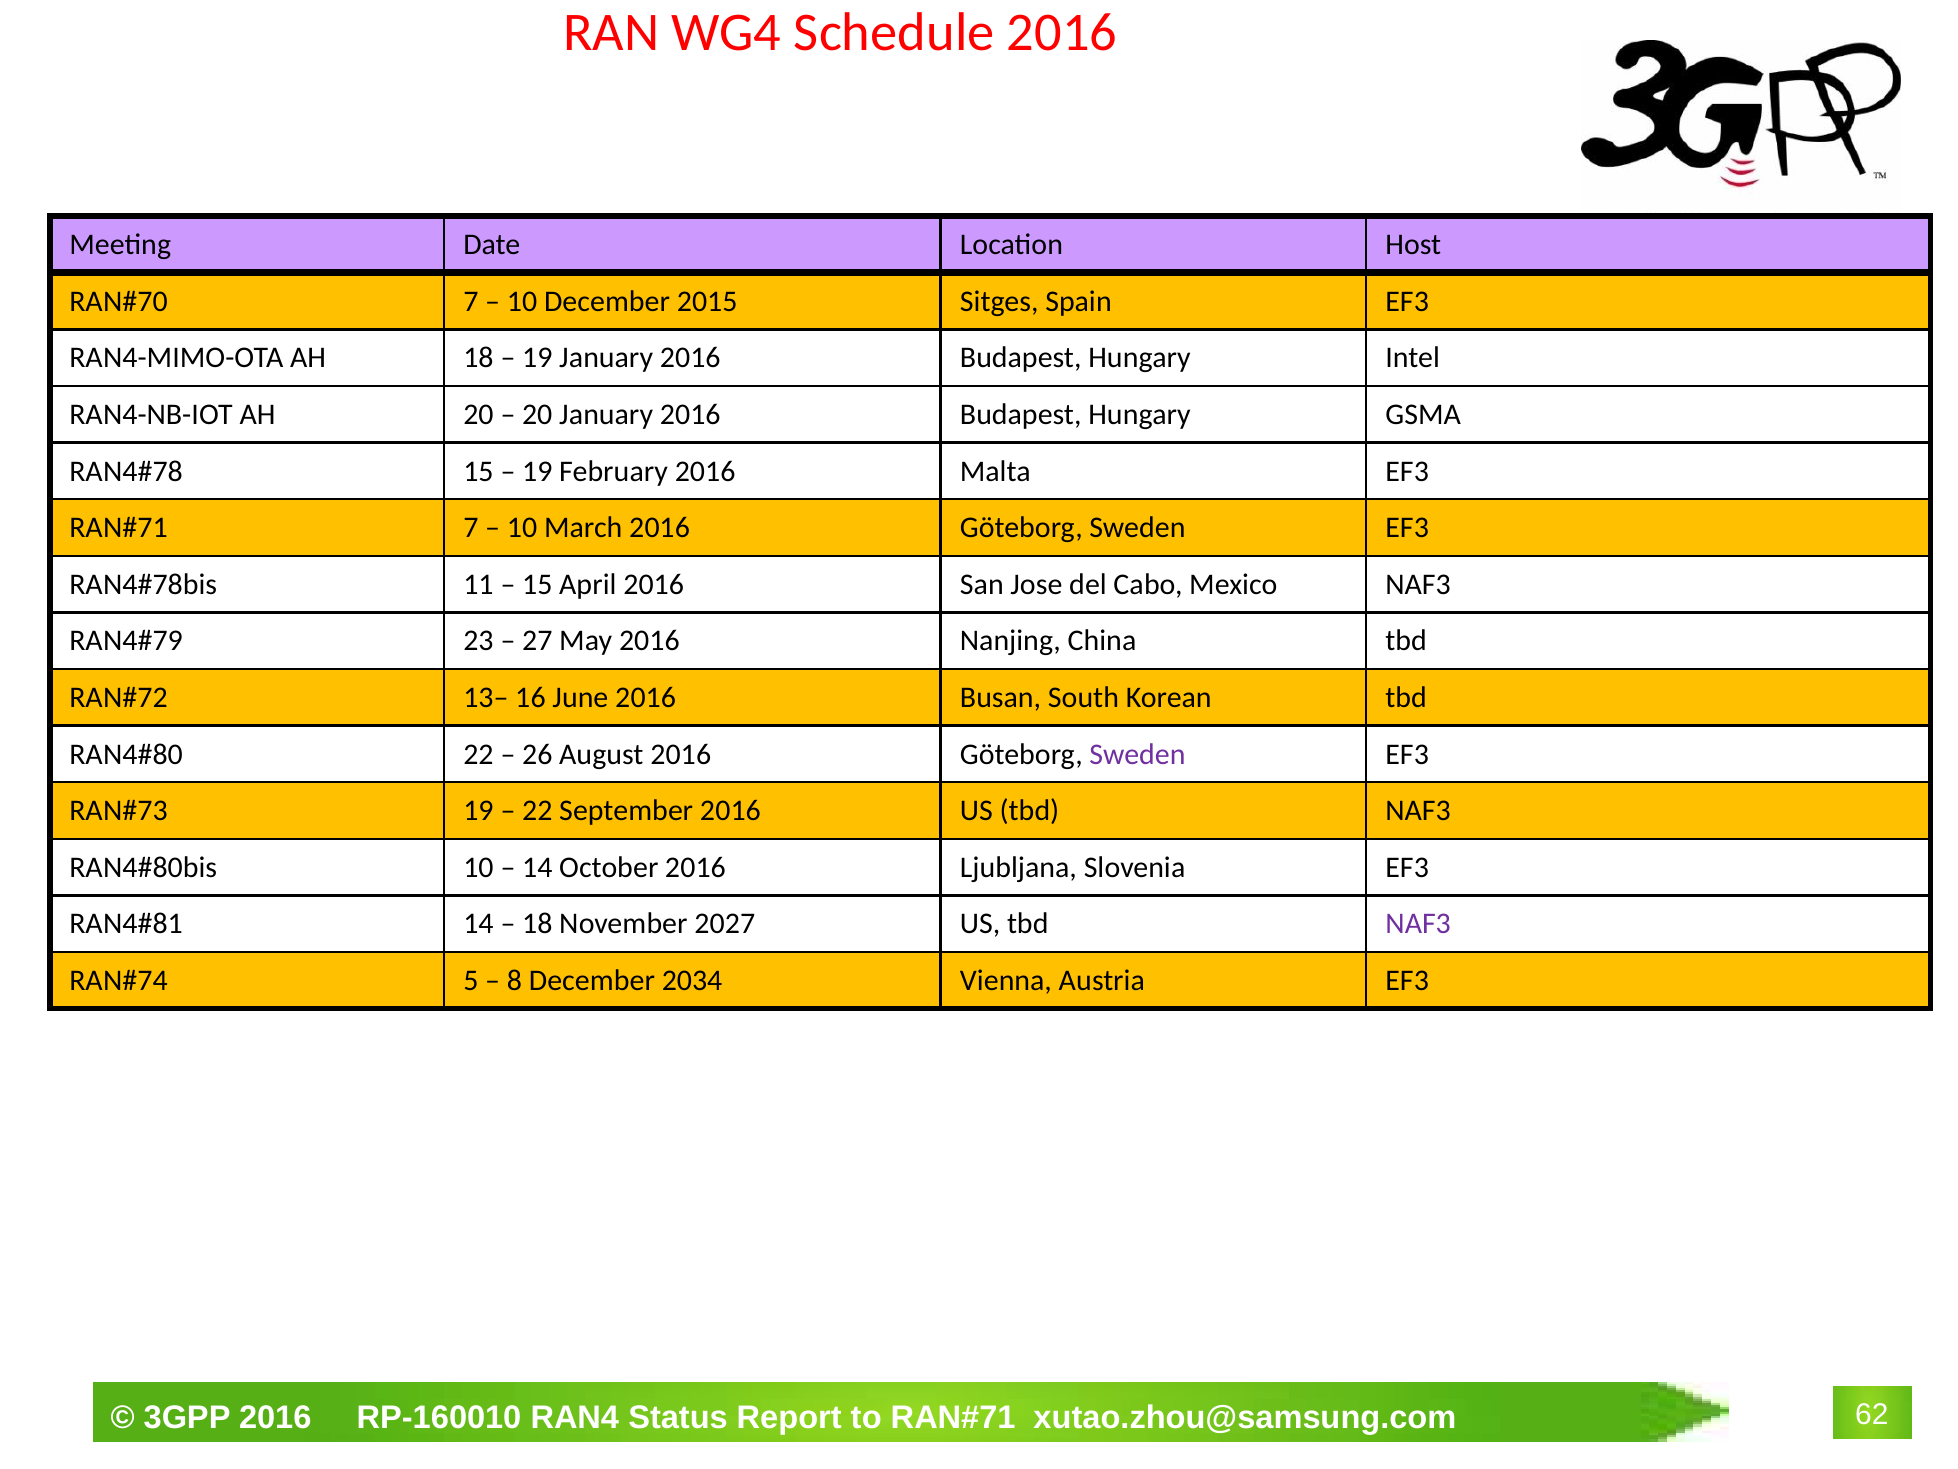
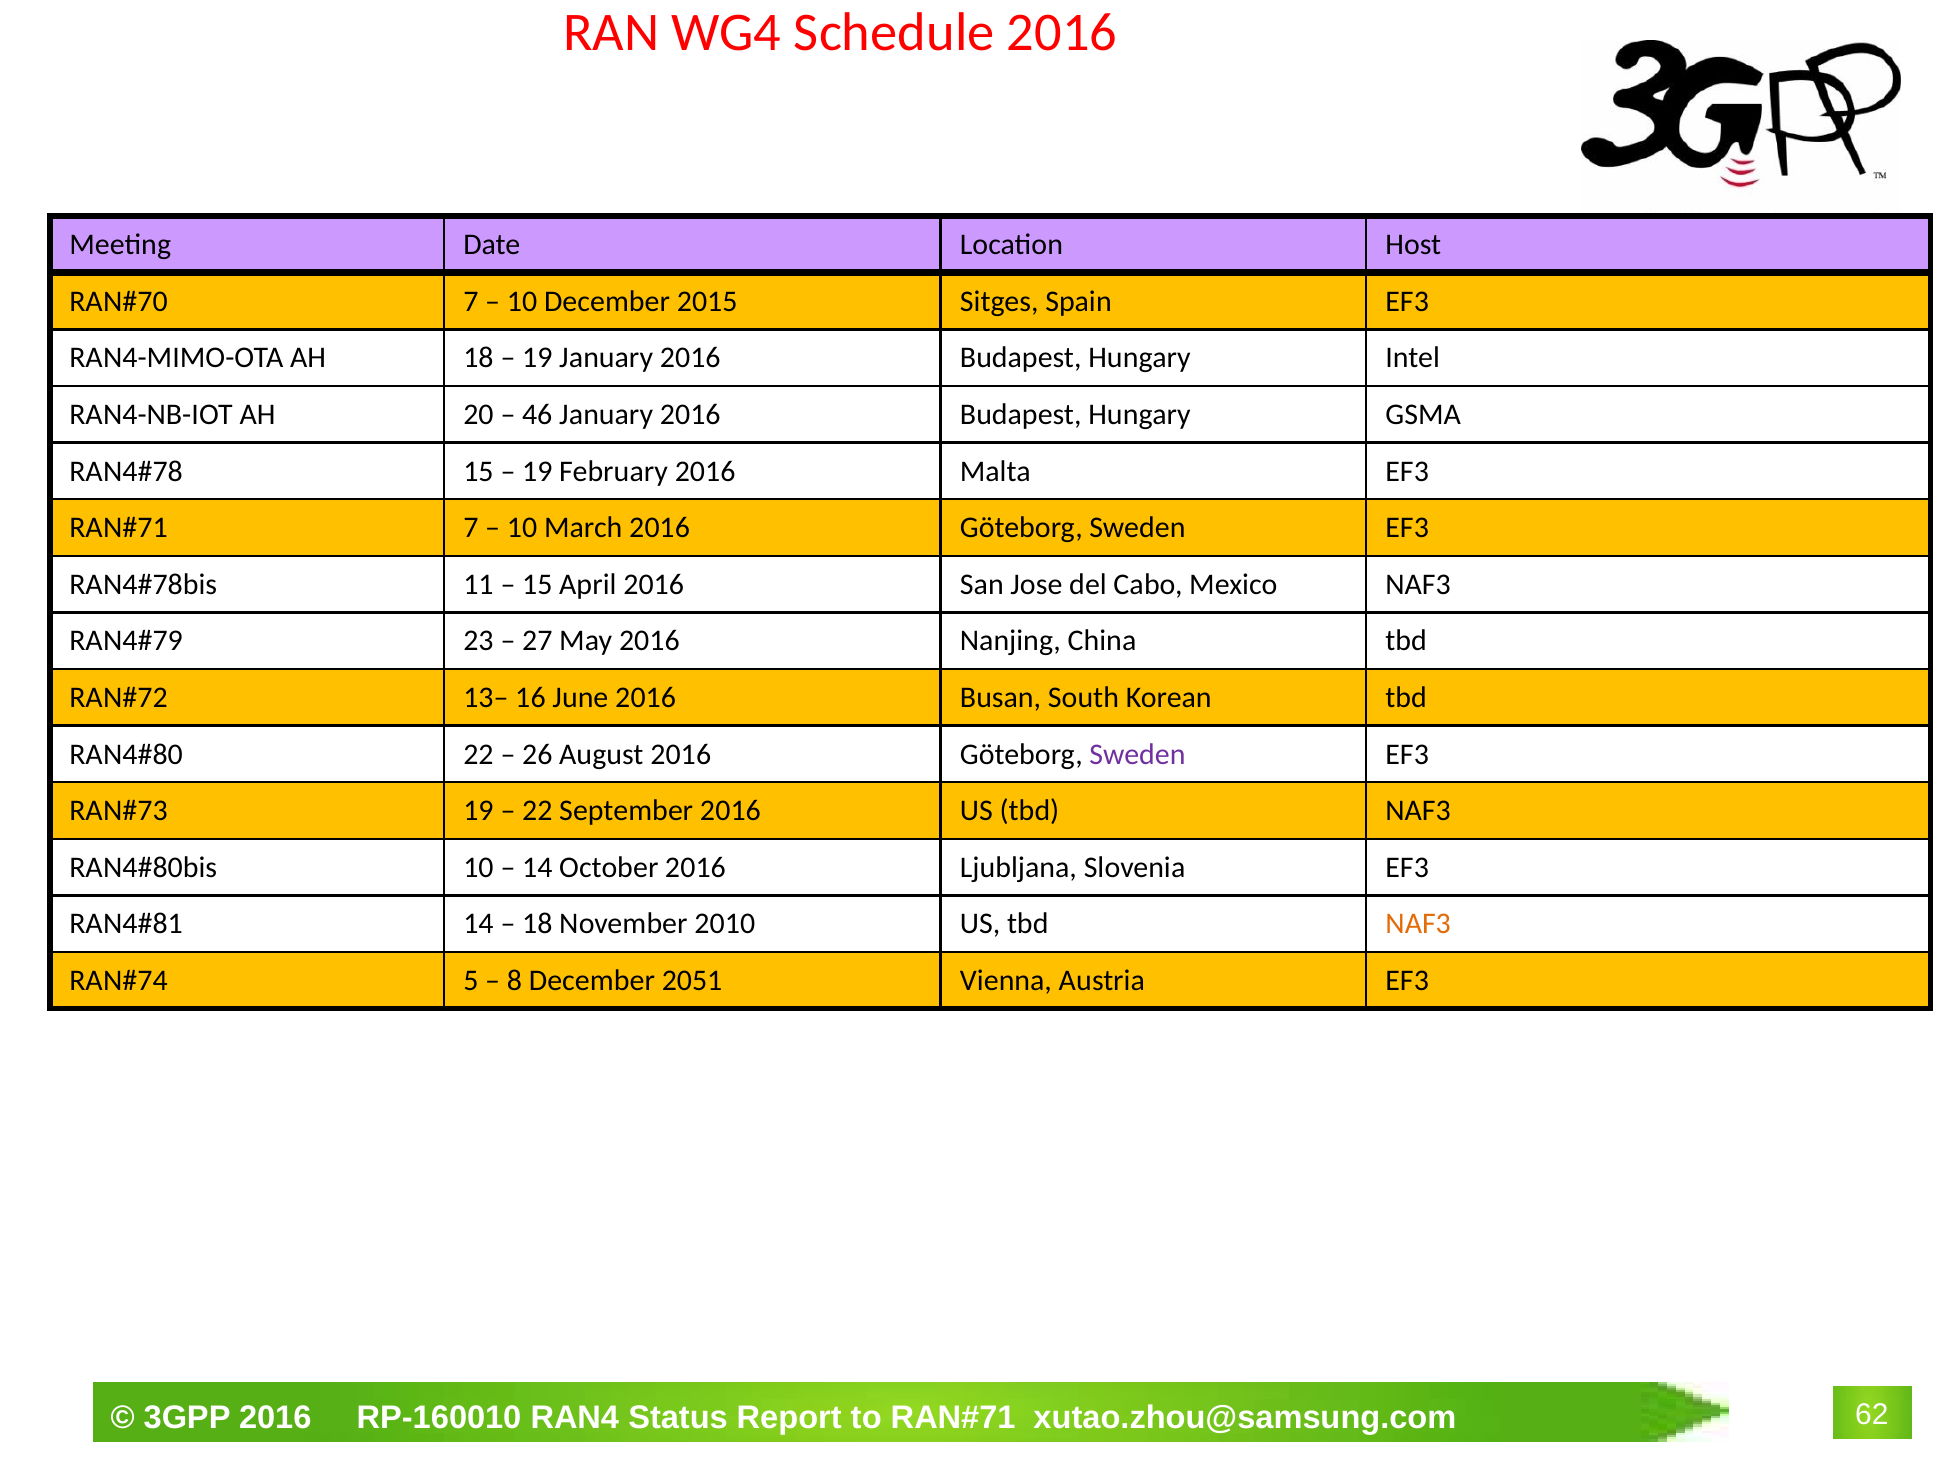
20: 20 -> 46 (537, 414)
2027: 2027 -> 2010 (725, 924)
NAF3 colour: purple -> orange (1418, 924)
2034: 2034 -> 2051 (692, 980)
